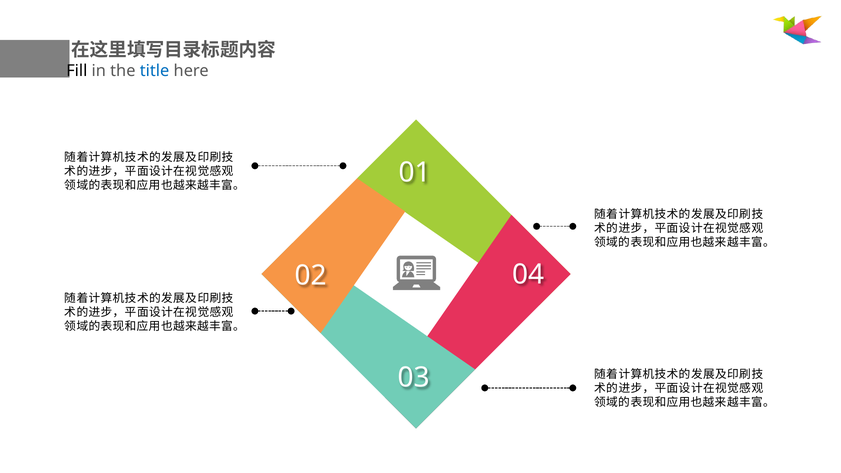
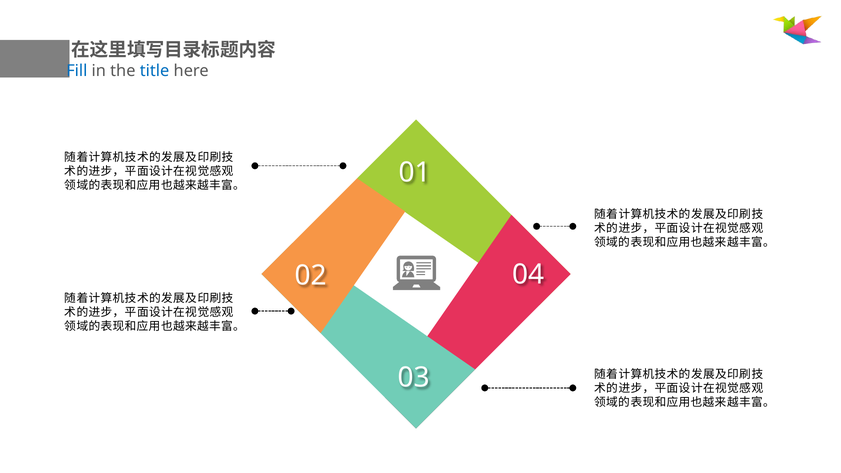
Fill colour: black -> blue (77, 71)
